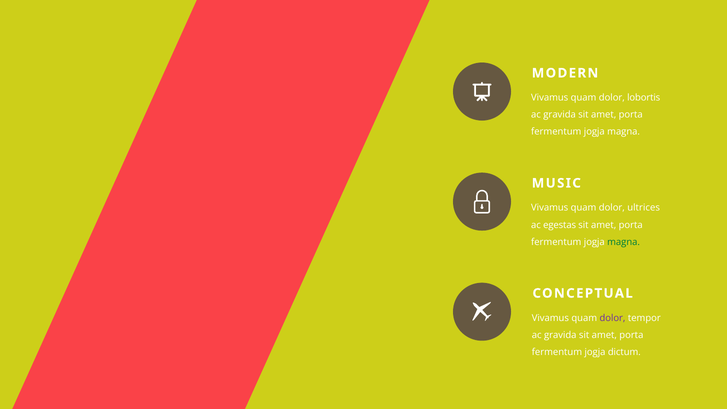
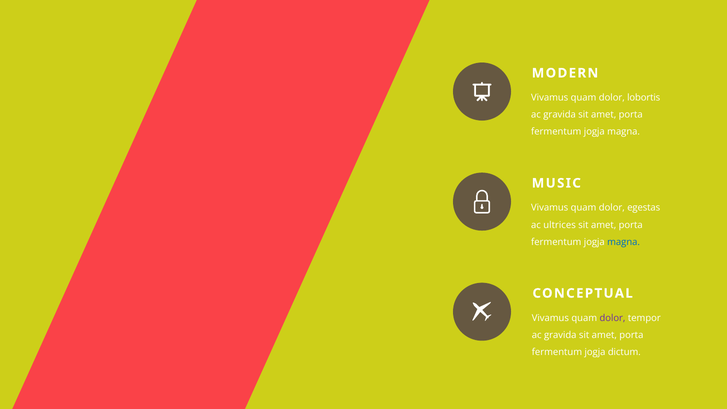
ultrices: ultrices -> egestas (644, 208)
egestas: egestas -> ultrices (560, 225)
magna colour: green -> blue (624, 242)
